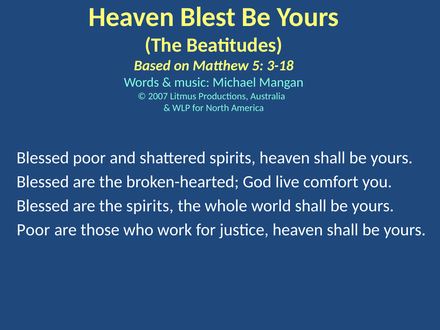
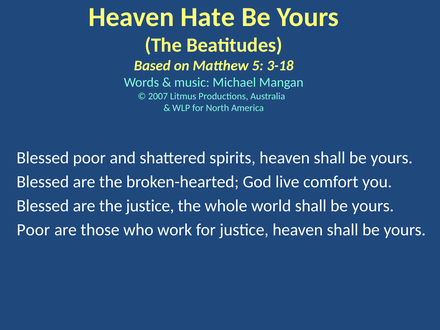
Blest: Blest -> Hate (208, 17)
the spirits: spirits -> justice (150, 206)
